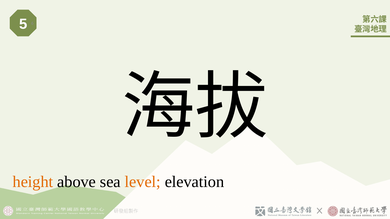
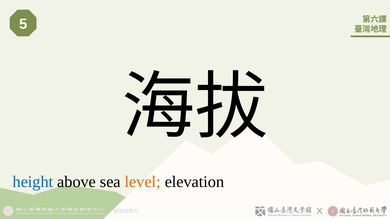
height colour: orange -> blue (33, 182)
